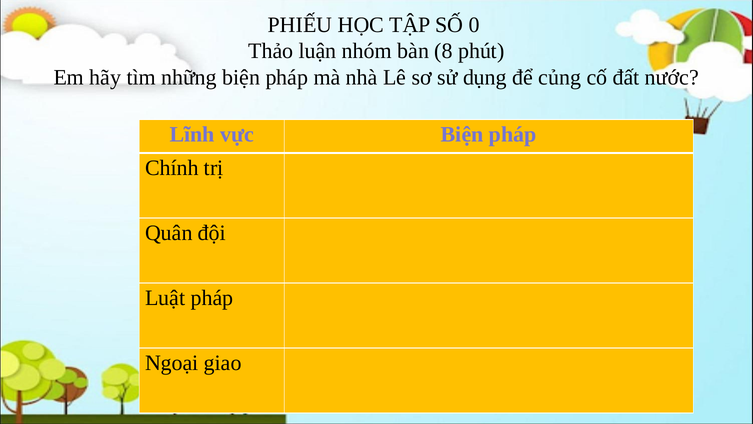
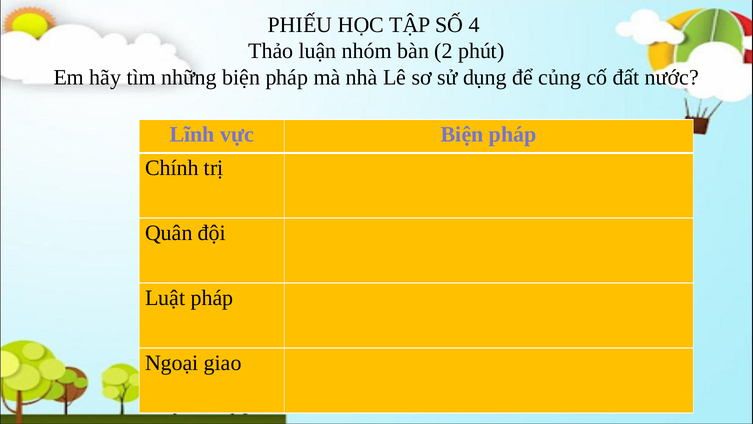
0: 0 -> 4 (474, 25)
8: 8 -> 2 (444, 51)
